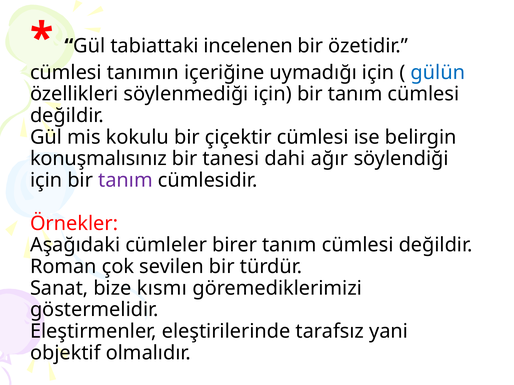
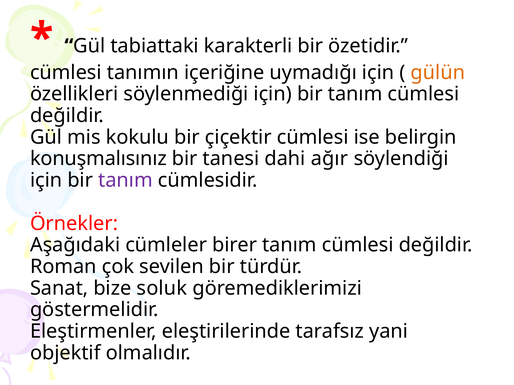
incelenen: incelenen -> karakterli (248, 46)
gülün colour: blue -> orange (438, 73)
kısmı: kısmı -> soluk (162, 288)
